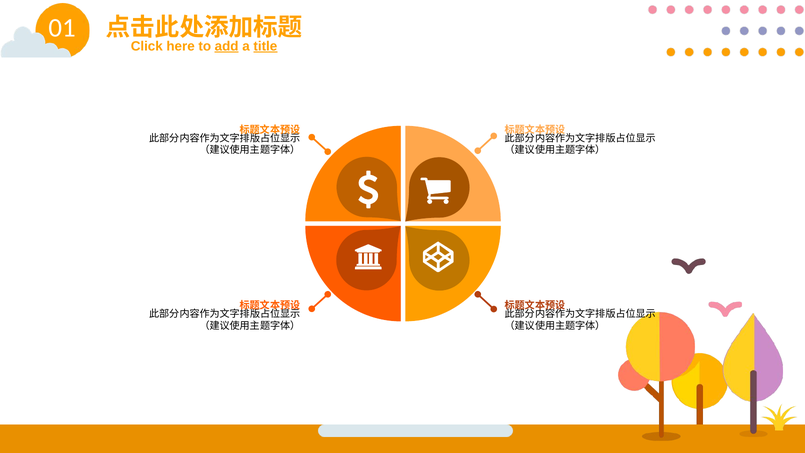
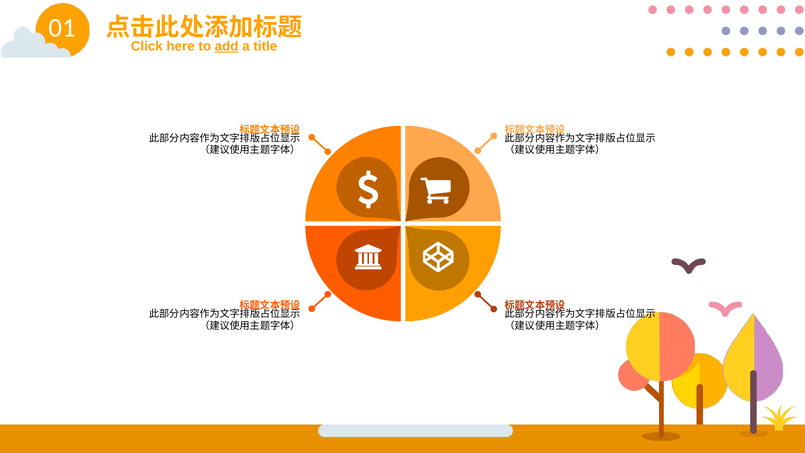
title underline: present -> none (265, 46)
